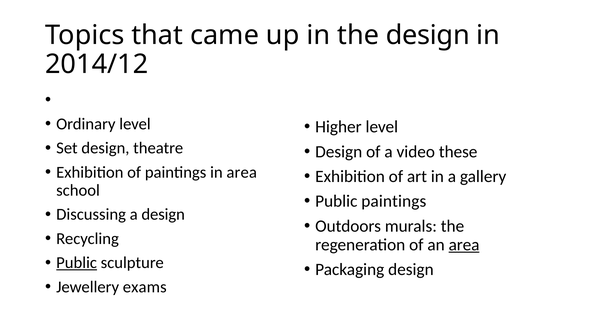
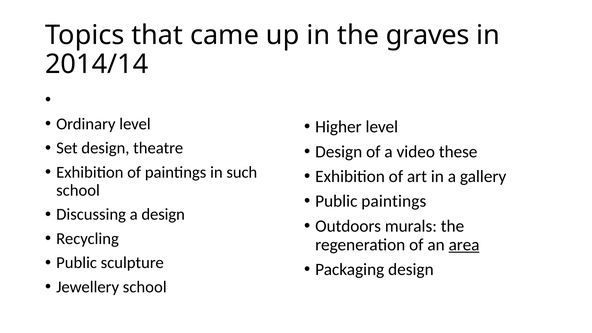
the design: design -> graves (428, 35)
2014/12: 2014/12 -> 2014/14 (97, 64)
in area: area -> such (242, 172)
Public underline: present -> none (77, 263)
Jewellery exams: exams -> school (145, 287)
